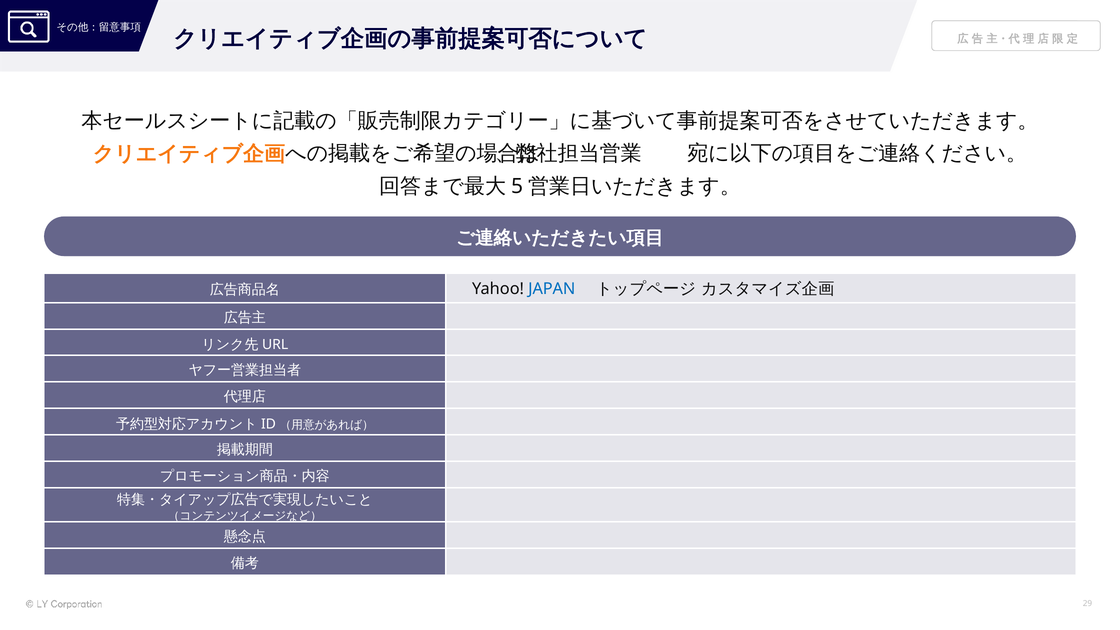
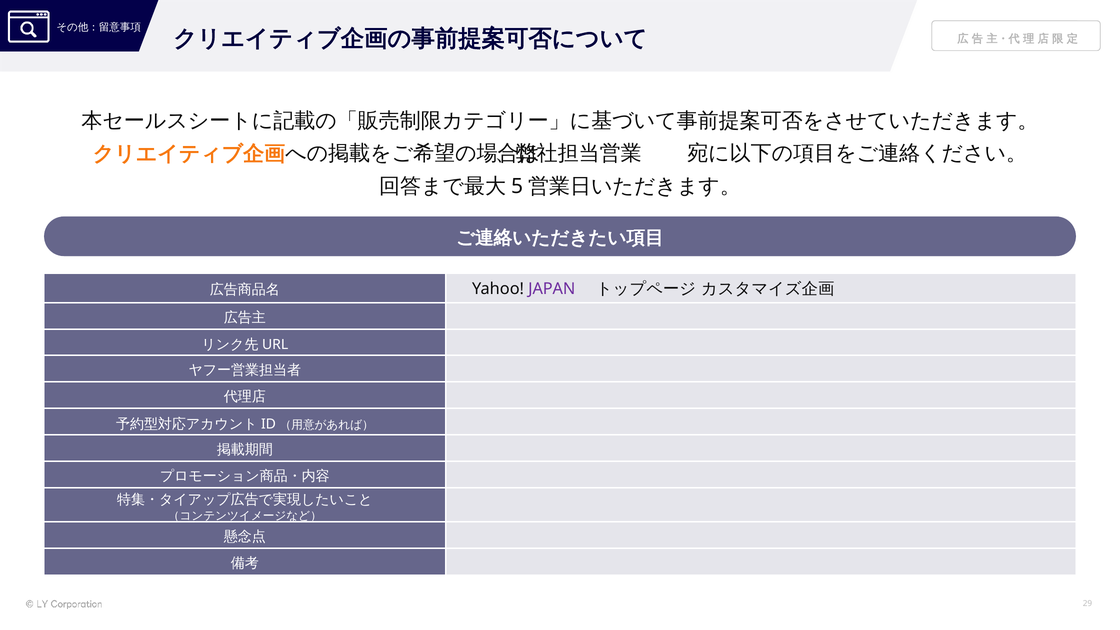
JAPAN colour: blue -> purple (552, 289)
